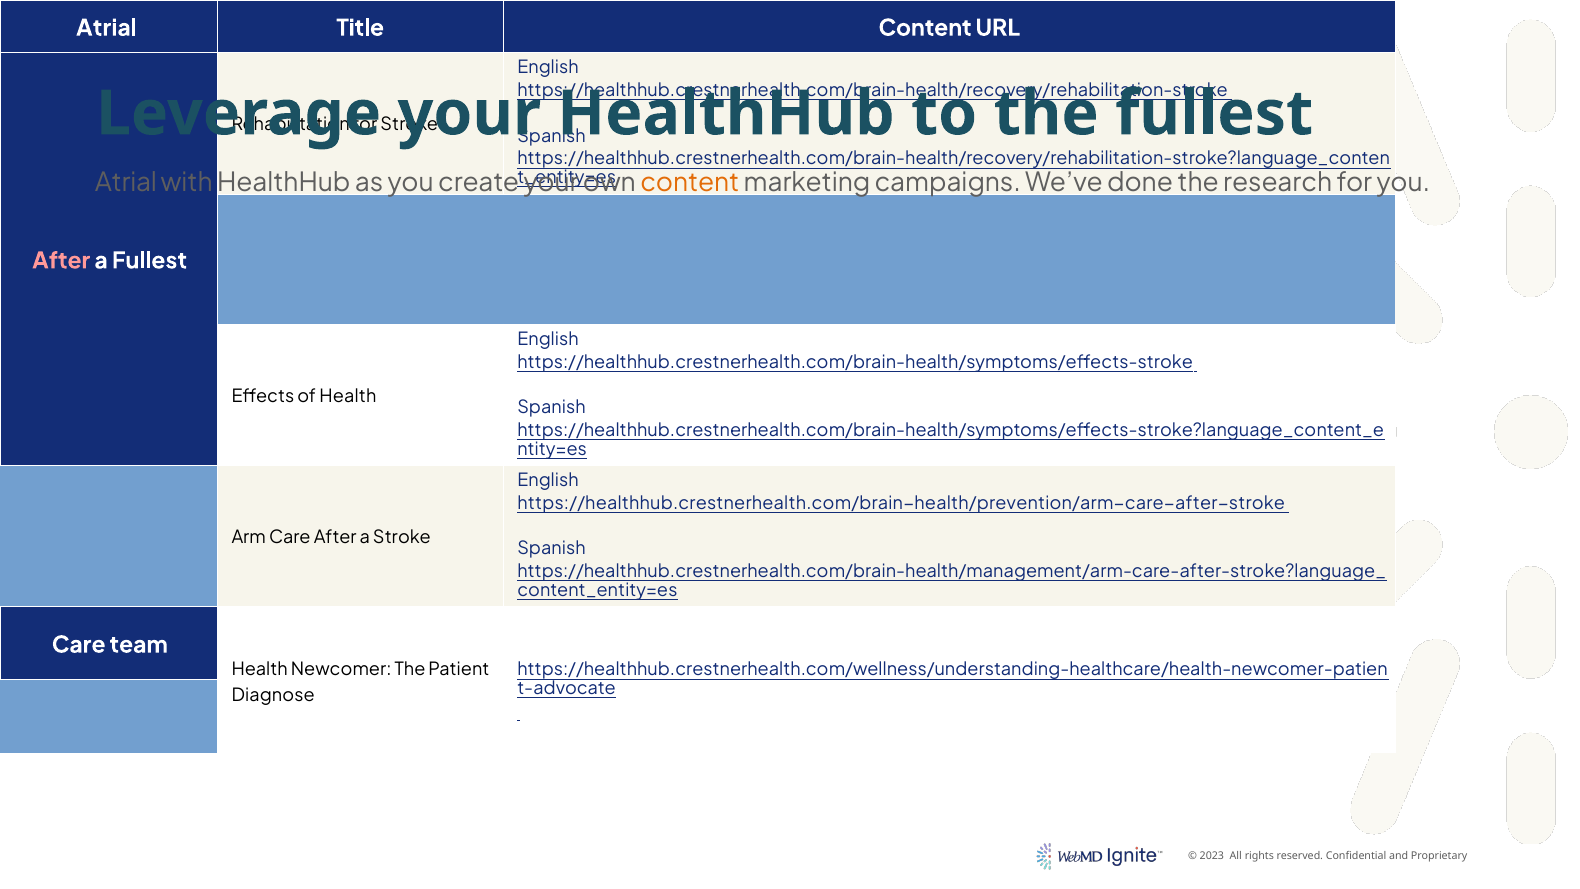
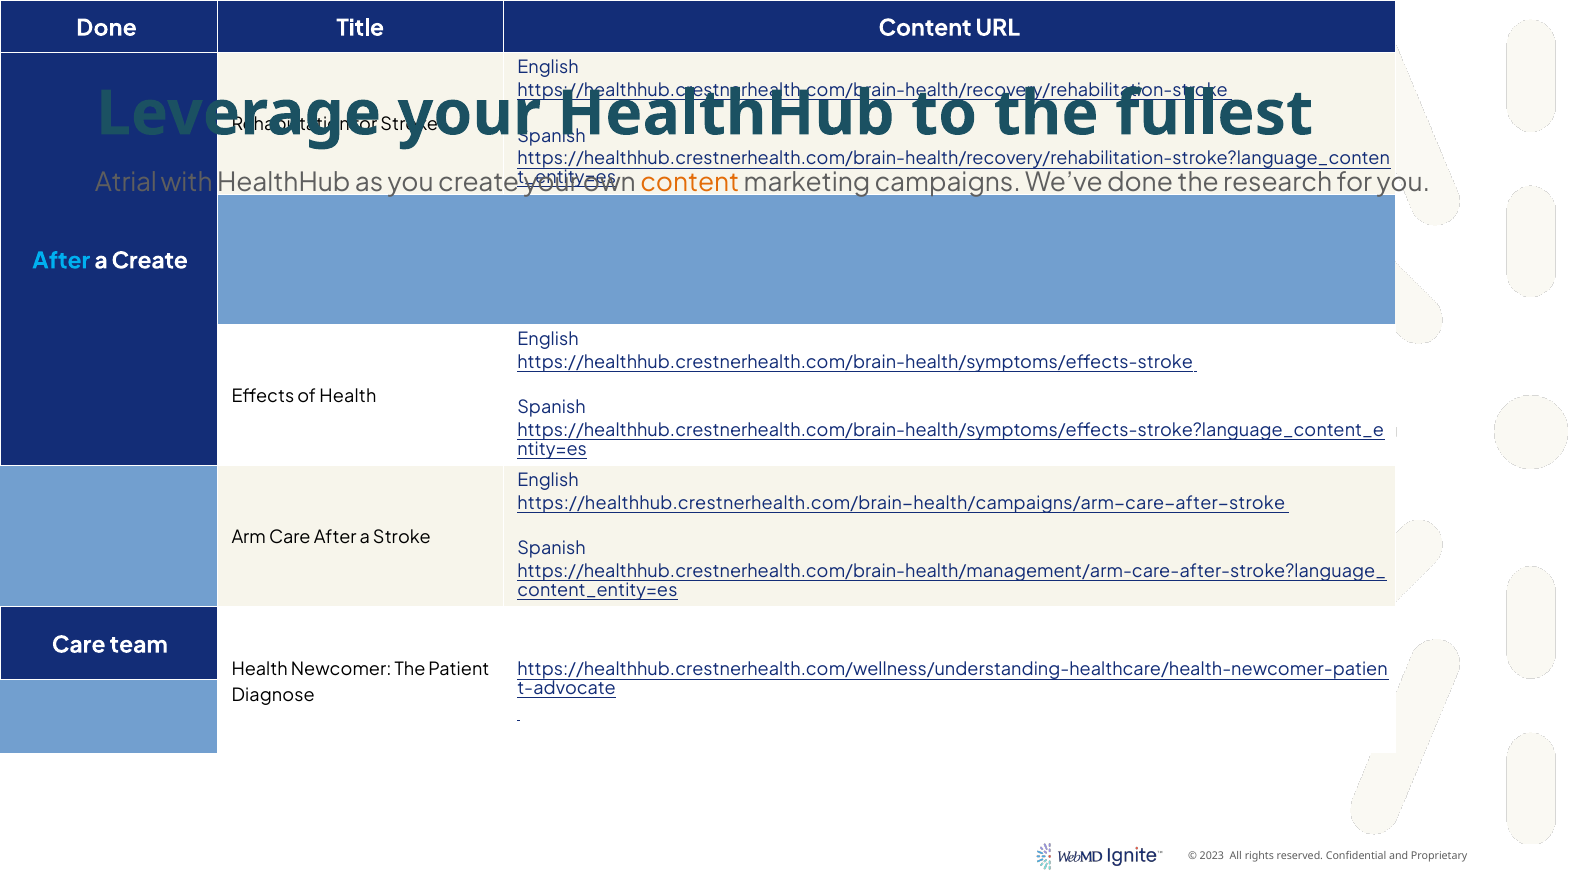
Atrial: Atrial -> Done (106, 28)
After colour: pink -> light blue (61, 261)
a Fullest: Fullest -> Create (150, 261)
https://healthhub.crestnerhealth.com/brain-health/prevention/arm-care-after-stroke: https://healthhub.crestnerhealth.com/brain-health/prevention/arm-care-after-stroke -> https://healthhub.crestnerhealth.com/brain-health/campaigns/arm-care-after-stroke (901, 503)
